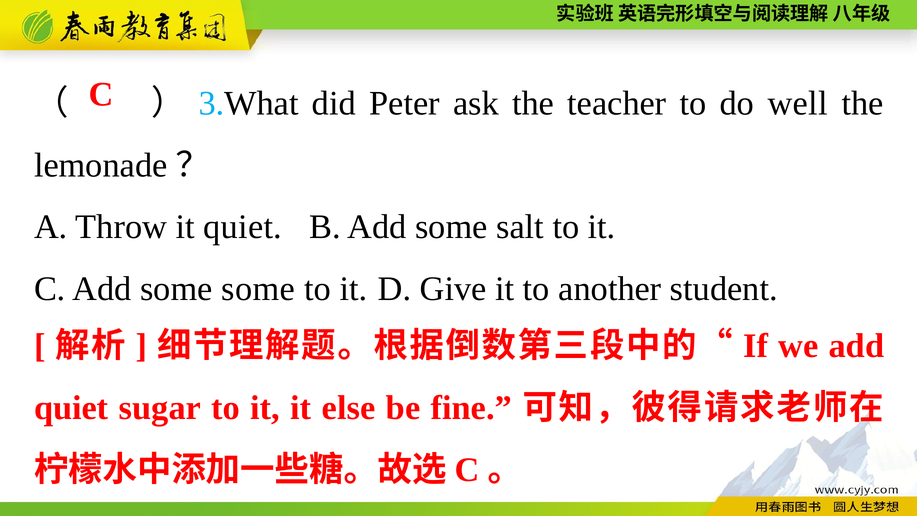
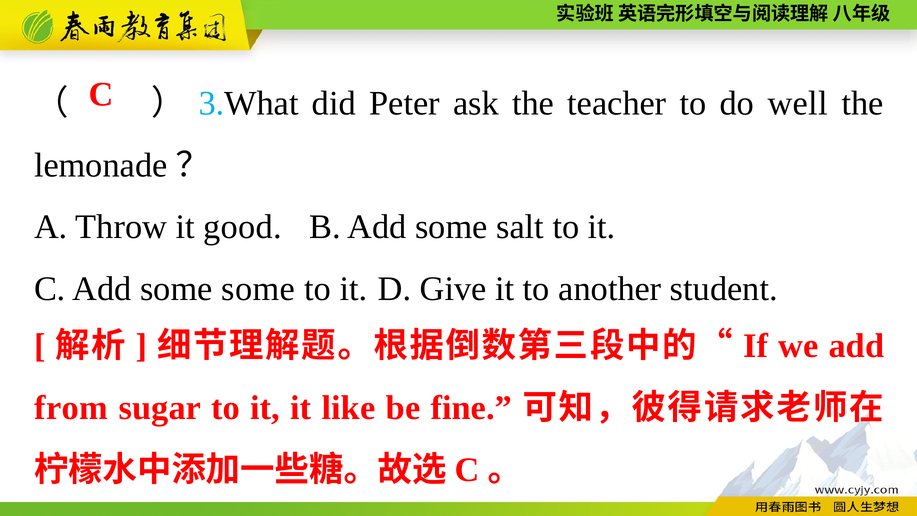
it quiet: quiet -> good (243, 227)
quiet: quiet -> from (71, 408)
else: else -> like (349, 408)
